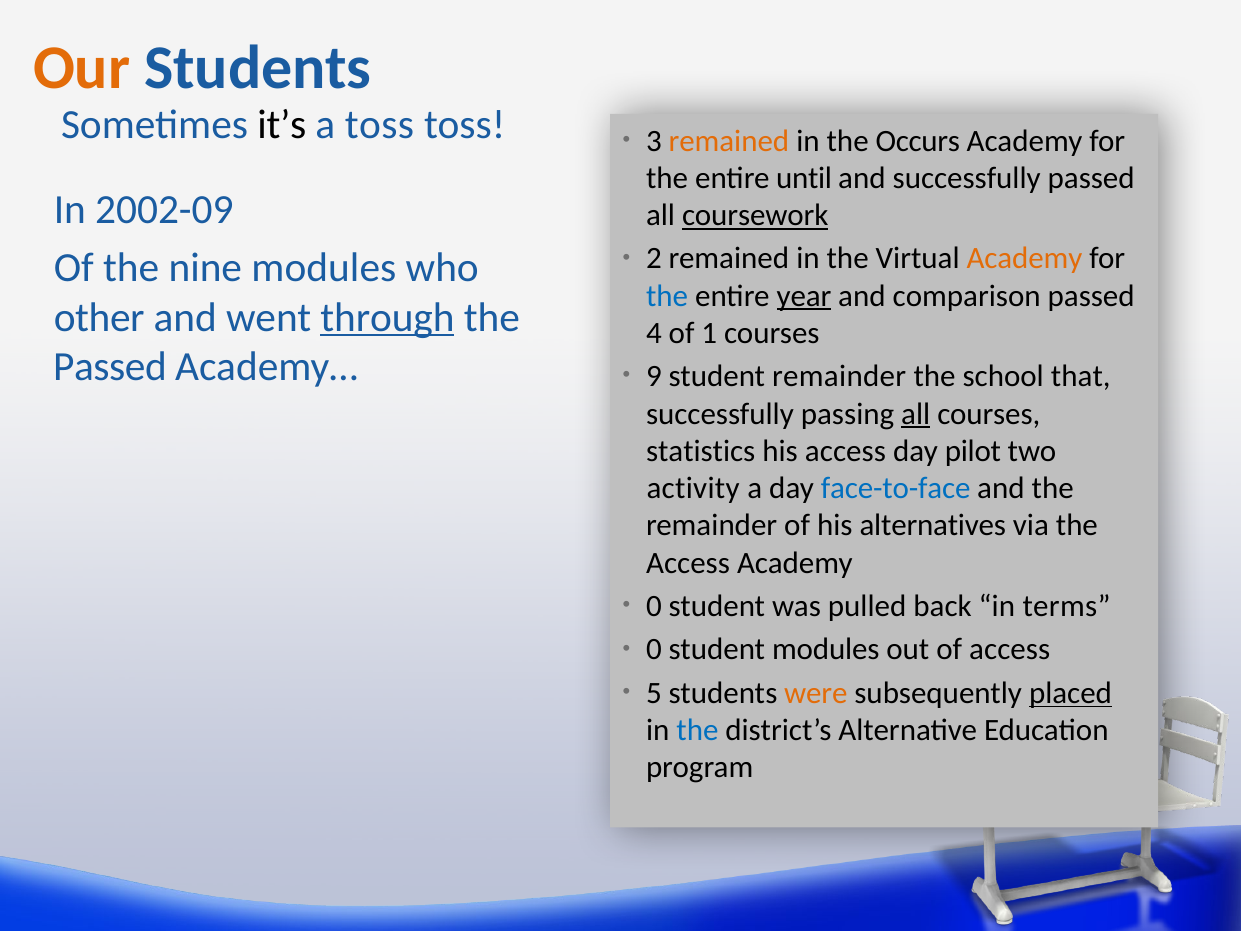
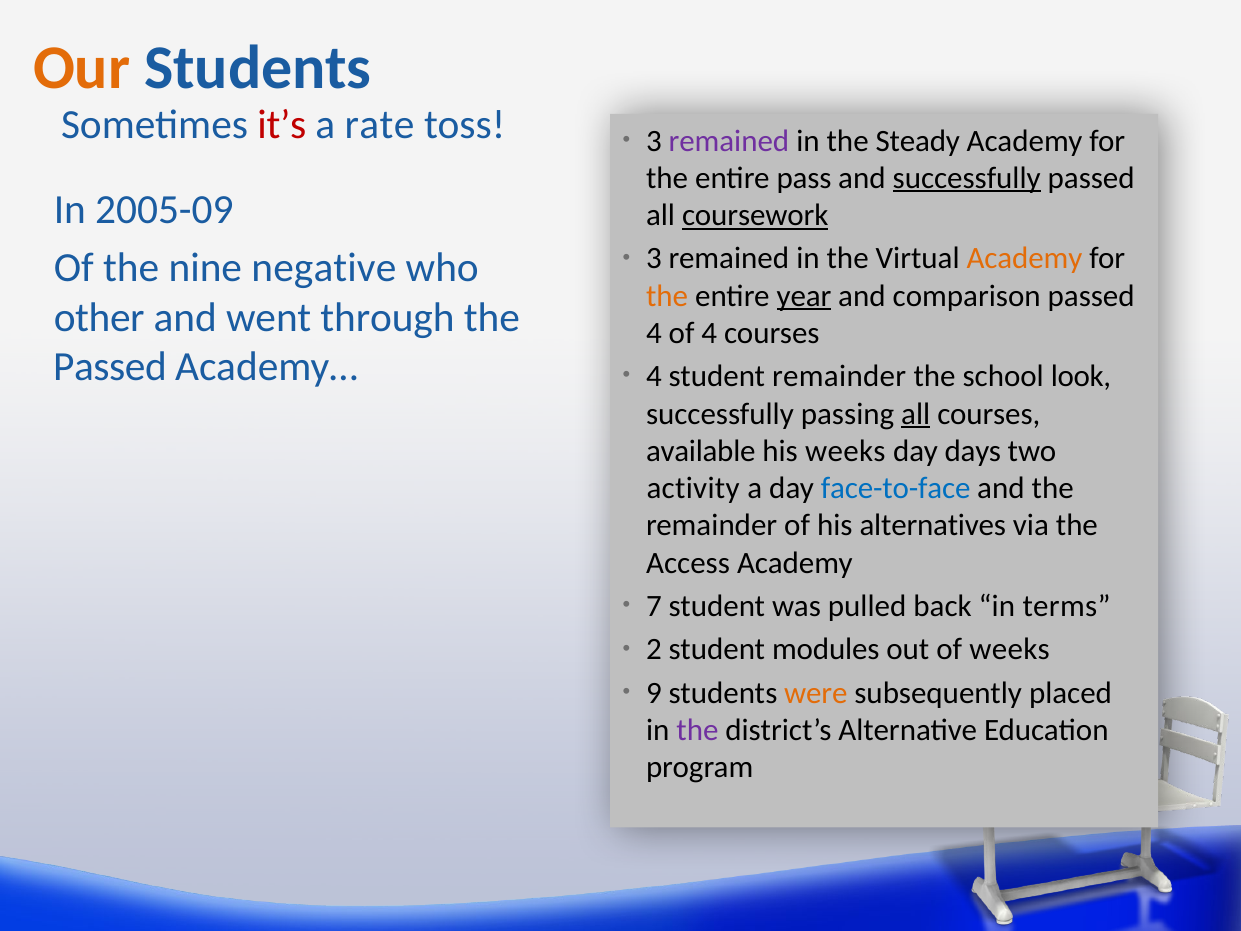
it’s colour: black -> red (282, 125)
a toss: toss -> rate (379, 125)
remained colour: orange -> purple (729, 141)
Occurs: Occurs -> Steady (918, 141)
until: until -> pass (804, 178)
successfully underline: none -> present (967, 178)
2002-09: 2002-09 -> 2005-09 (164, 210)
2: 2 -> 3 (654, 259)
nine modules: modules -> negative (324, 268)
the colour: blue -> orange (667, 296)
through underline: present -> none (387, 317)
of 1: 1 -> 4 (709, 333)
9: 9 -> 4 (654, 377)
that: that -> look (1081, 377)
statistics: statistics -> available (701, 451)
his access: access -> weeks (845, 451)
pilot: pilot -> days (973, 451)
0: 0 -> 7 (654, 606)
0: 0 -> 2 (654, 650)
of access: access -> weeks (1010, 650)
5: 5 -> 9 (654, 693)
placed underline: present -> none (1071, 693)
the colour: blue -> purple (697, 730)
